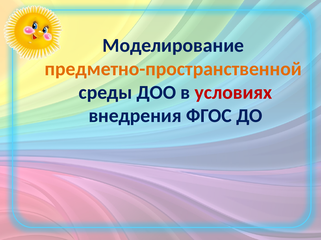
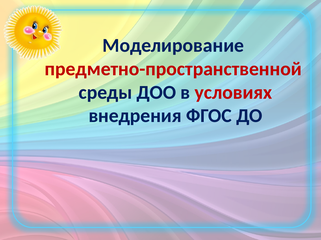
предметно-пространственной colour: orange -> red (173, 69)
